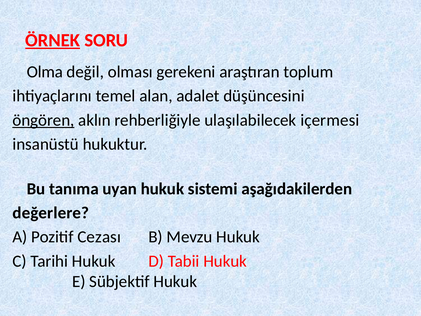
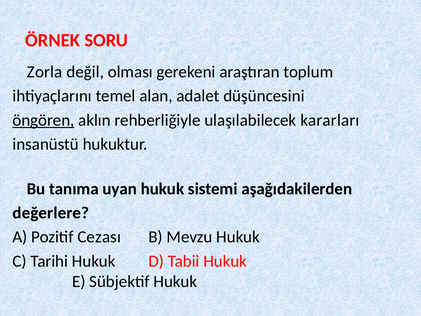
ÖRNEK underline: present -> none (53, 40)
Olma: Olma -> Zorla (45, 72)
içermesi: içermesi -> kararları (330, 120)
